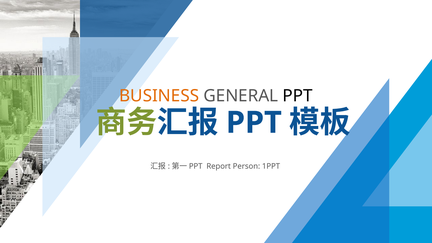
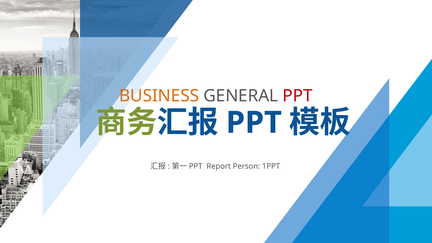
PPT colour: black -> red (298, 96)
